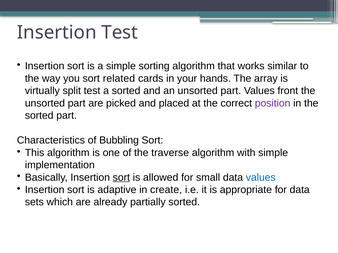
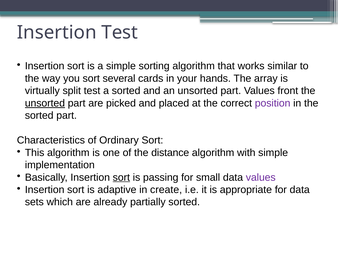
related: related -> several (119, 79)
unsorted underline: none -> present (45, 103)
Bubbling: Bubbling -> Ordinary (119, 141)
traverse: traverse -> distance (170, 153)
allowed: allowed -> passing (161, 178)
values colour: blue -> purple (261, 178)
